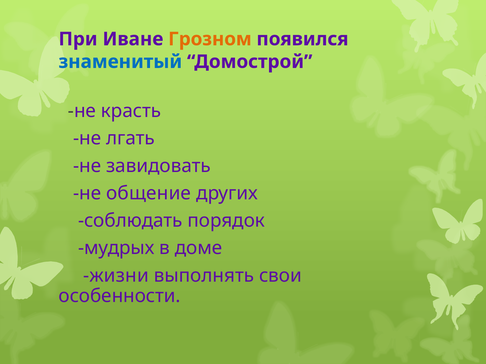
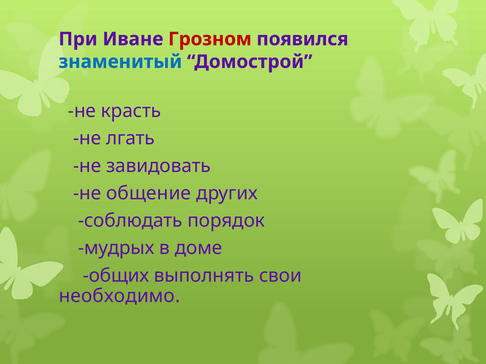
Грозном colour: orange -> red (210, 39)
жизни: жизни -> общих (116, 276)
особенности: особенности -> необходимо (119, 296)
